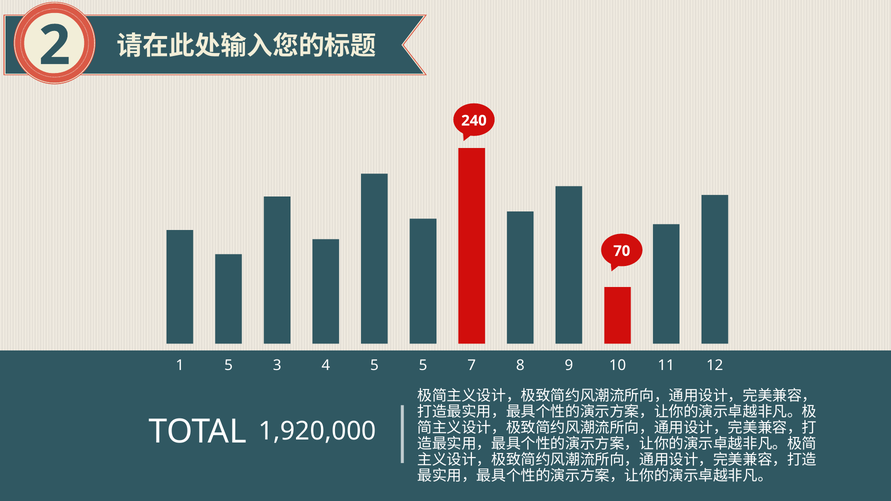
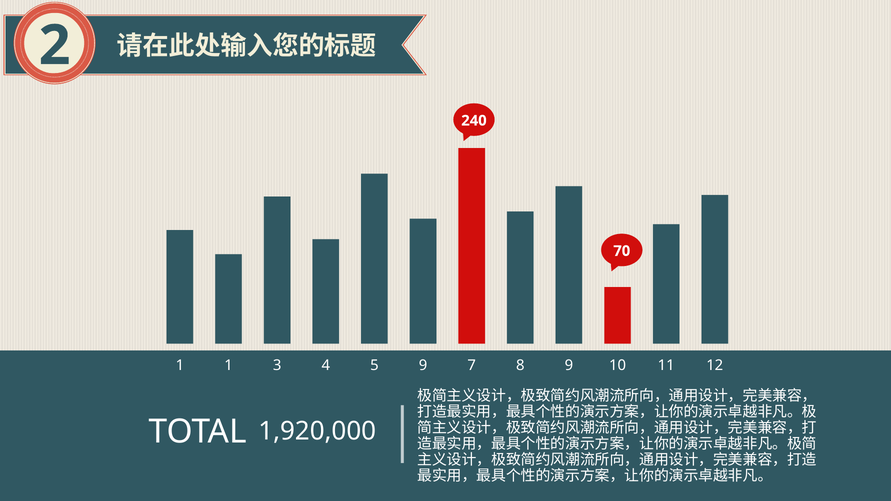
1 5: 5 -> 1 (229, 366)
5 5: 5 -> 9 (423, 366)
